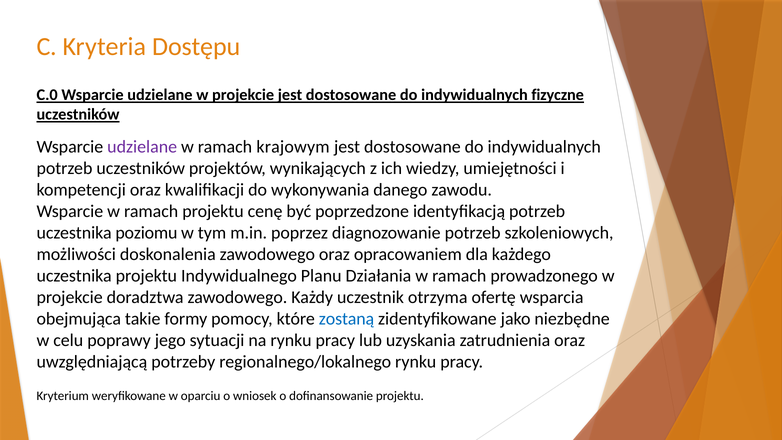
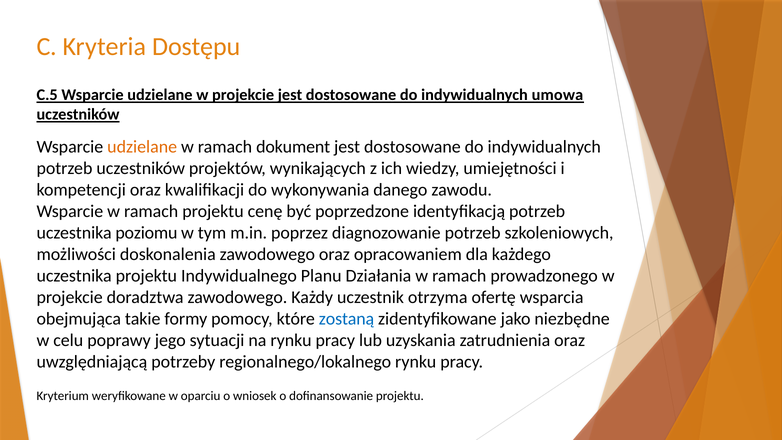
C.0: C.0 -> C.5 (47, 95)
fizyczne: fizyczne -> umowa (557, 95)
udzielane colour: purple -> orange (142, 147)
krajowym: krajowym -> dokument (293, 147)
